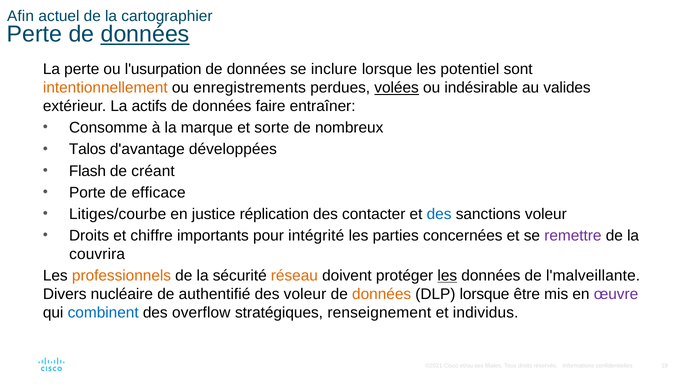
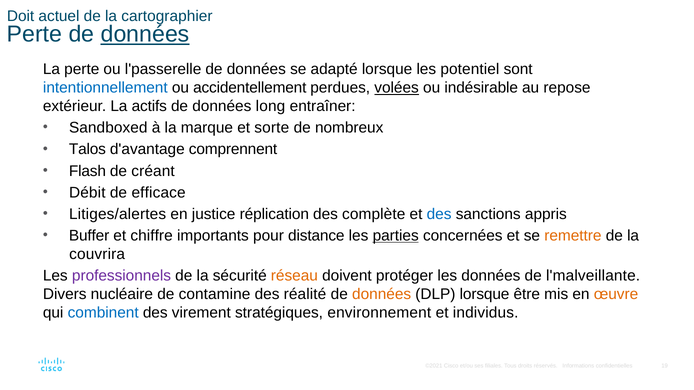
Afin: Afin -> Doit (21, 16)
l'usurpation: l'usurpation -> l'passerelle (163, 69)
inclure: inclure -> adapté (334, 69)
intentionnellement colour: orange -> blue (105, 88)
enregistrements: enregistrements -> accidentellement (250, 88)
valides: valides -> repose (567, 88)
faire: faire -> long (271, 106)
Consomme: Consomme -> Sandboxed (108, 128)
développées: développées -> comprennent (233, 150)
Porte: Porte -> Débit (87, 193)
Litiges/courbe: Litiges/courbe -> Litiges/alertes (118, 214)
contacter: contacter -> complète (374, 214)
sanctions voleur: voleur -> appris (546, 214)
Droits: Droits -> Buffer (89, 236)
intégrité: intégrité -> distance (316, 236)
parties underline: none -> present (396, 236)
remettre colour: purple -> orange (573, 236)
professionnels colour: orange -> purple (122, 276)
les underline: present -> none (447, 276)
authentifié: authentifié -> contamine (215, 294)
des voleur: voleur -> réalité (305, 294)
œuvre colour: purple -> orange (616, 294)
overflow: overflow -> virement (201, 313)
renseignement: renseignement -> environnement (379, 313)
